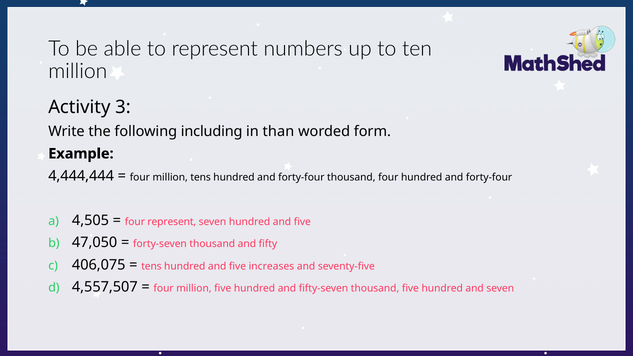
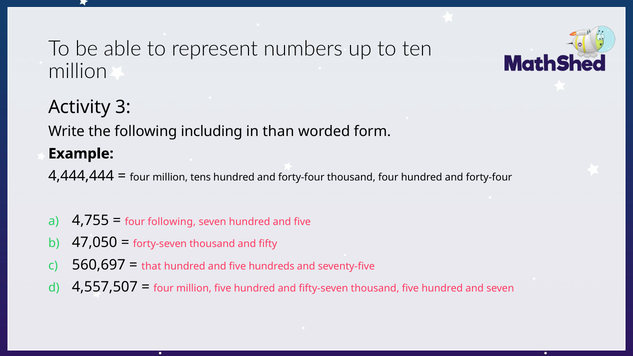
4,505: 4,505 -> 4,755 (91, 220)
four represent: represent -> following (172, 222)
406,075: 406,075 -> 560,697 (99, 265)
tens: tens -> that (151, 266)
increases: increases -> hundreds (272, 266)
